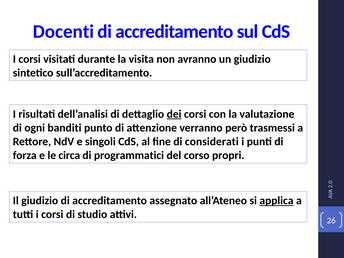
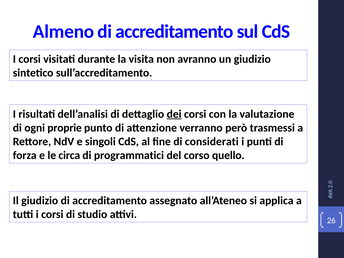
Docenti: Docenti -> Almeno (64, 31)
banditi: banditi -> proprie (65, 128)
propri: propri -> quello (228, 155)
applica underline: present -> none (276, 201)
